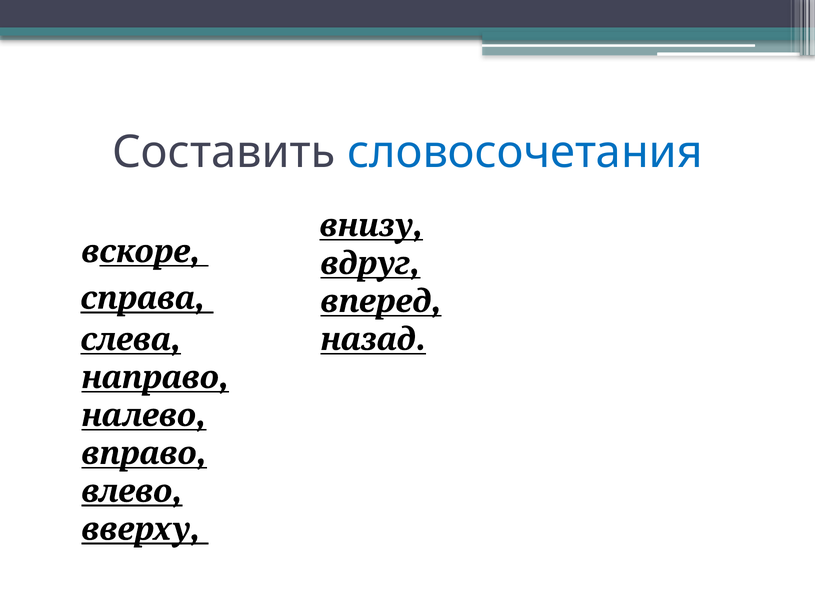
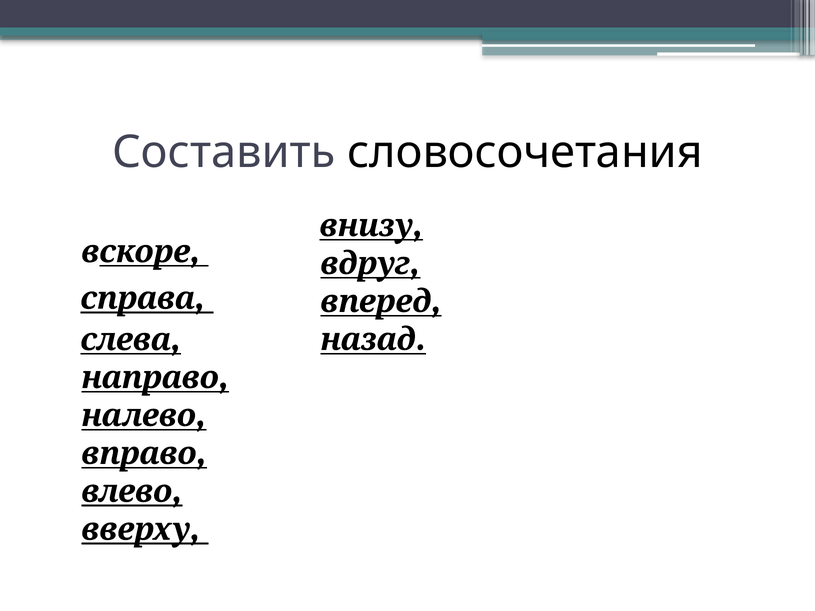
словосочетания colour: blue -> black (525, 153)
